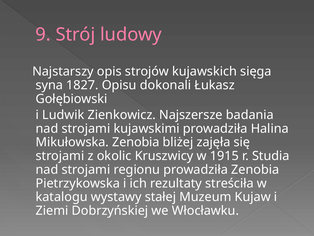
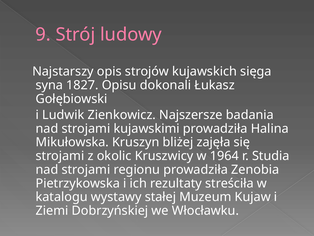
Mikułowska Zenobia: Zenobia -> Kruszyn (136, 142)
1915: 1915 -> 1964 (224, 156)
